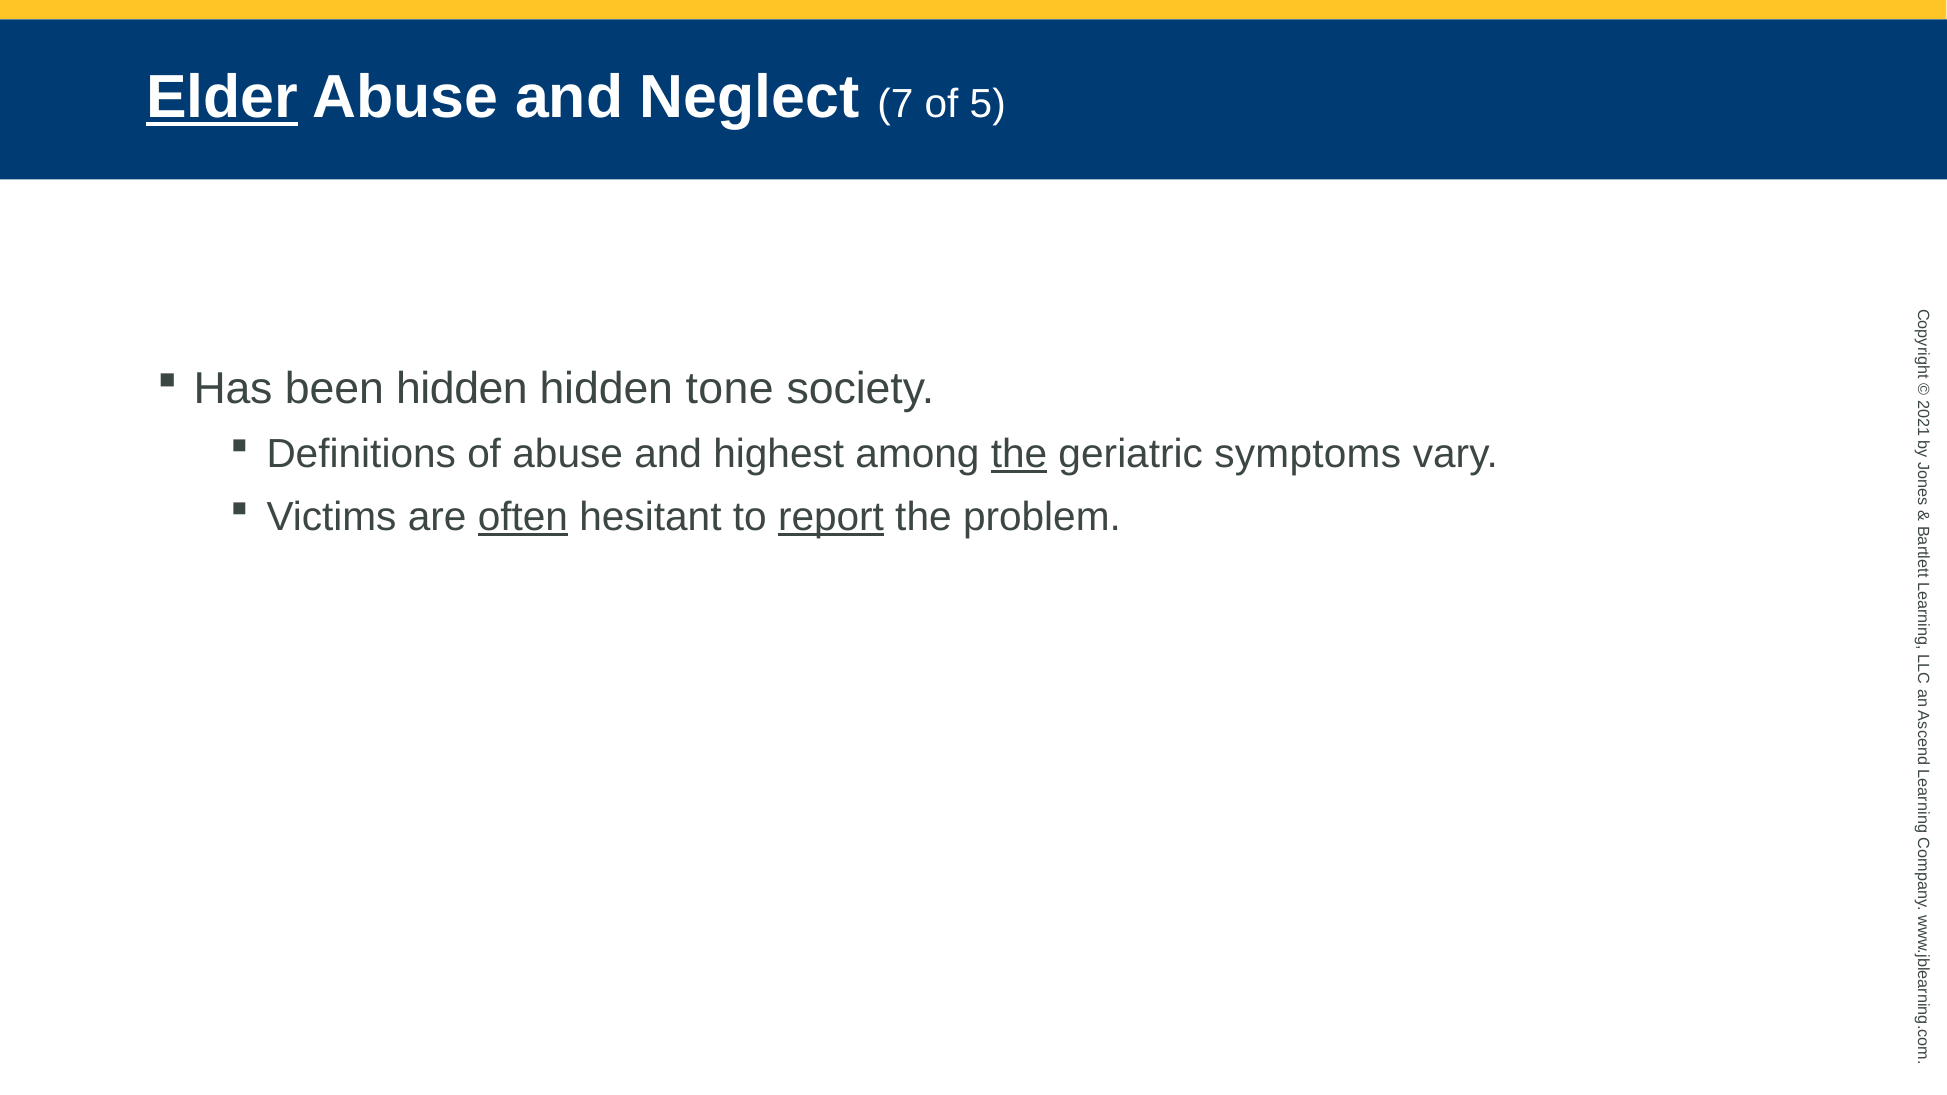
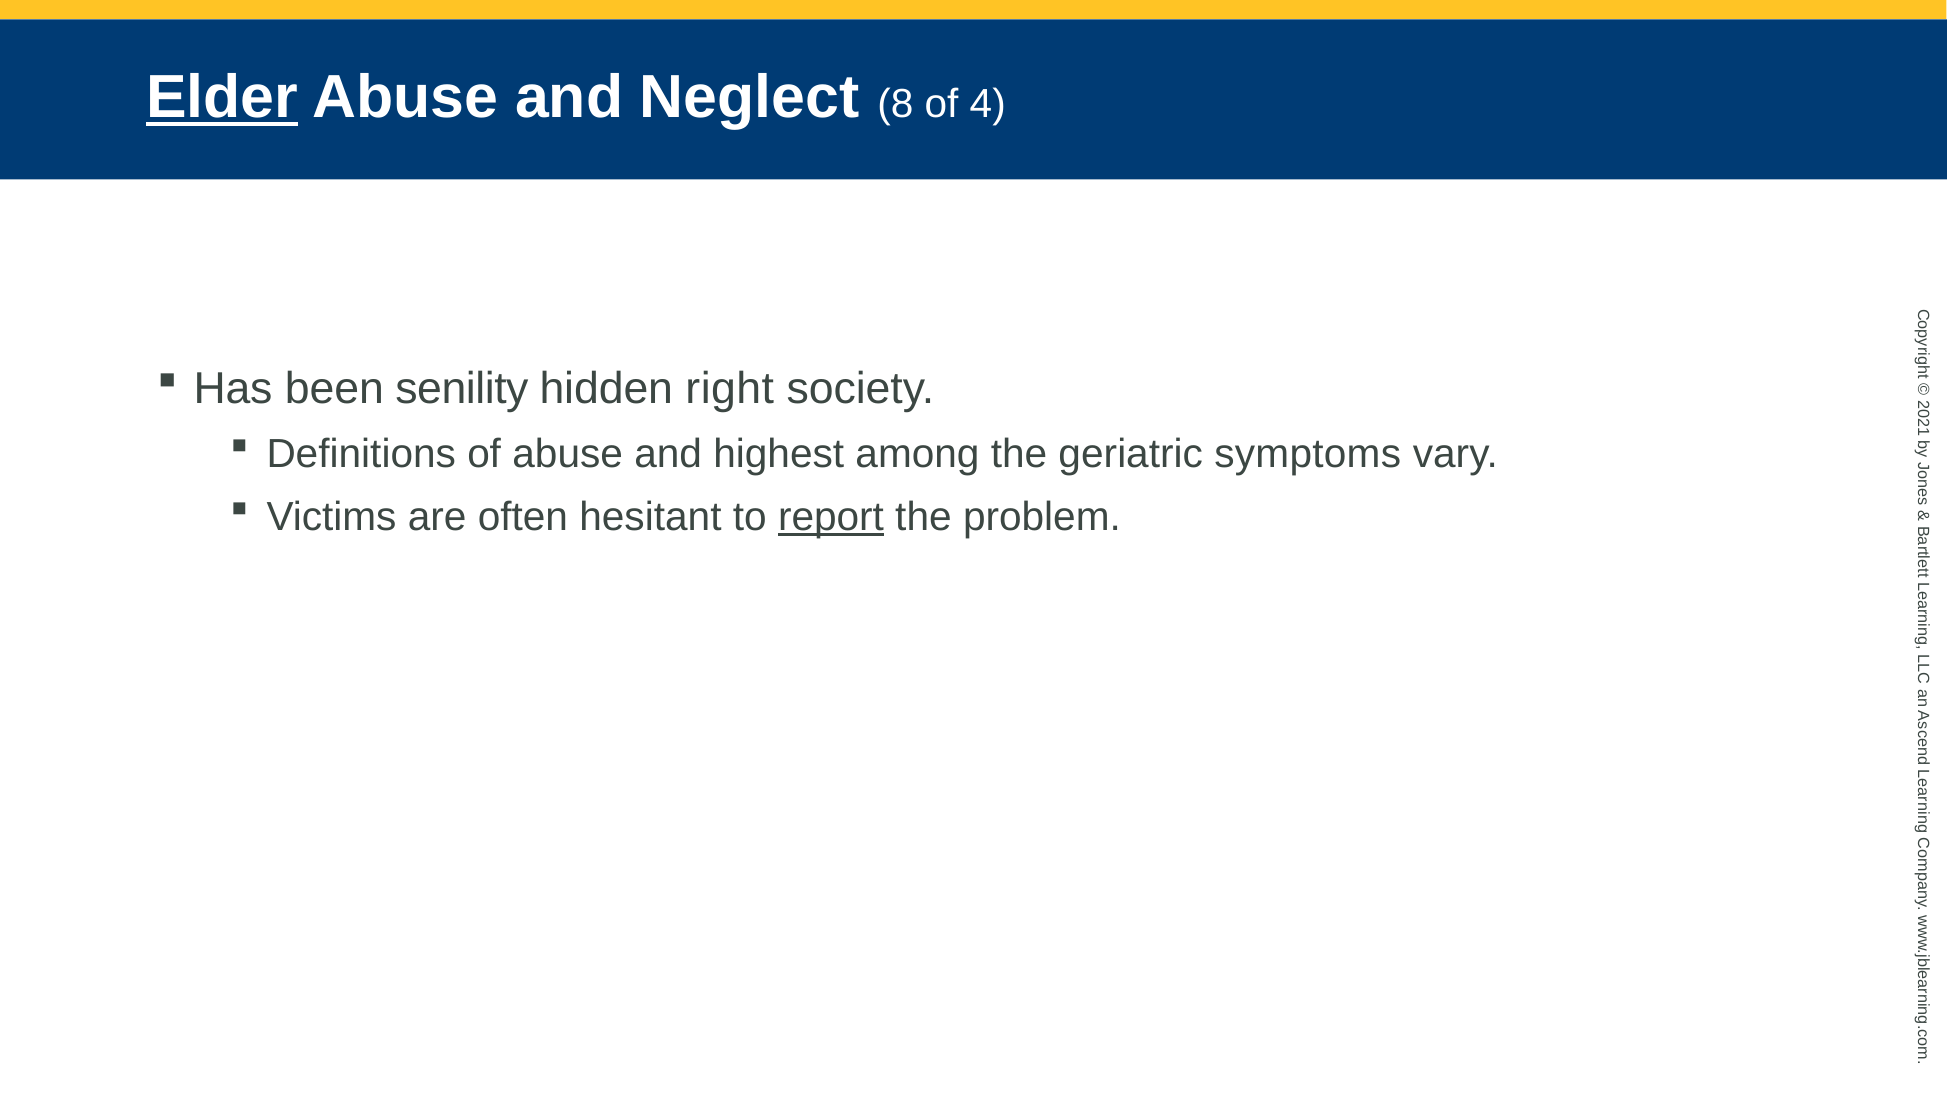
7: 7 -> 8 (895, 105)
5: 5 -> 4 (988, 105)
been hidden: hidden -> senility (462, 389)
tone: tone -> right (730, 389)
the underline: present -> none (1019, 454)
often underline: present -> none (523, 517)
